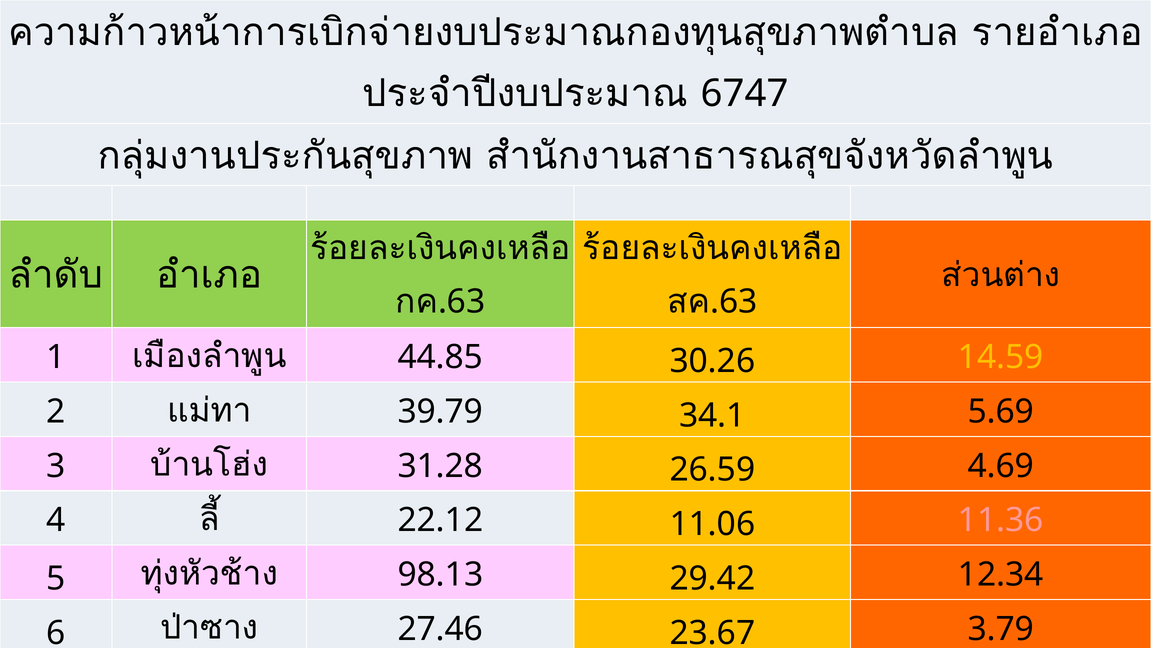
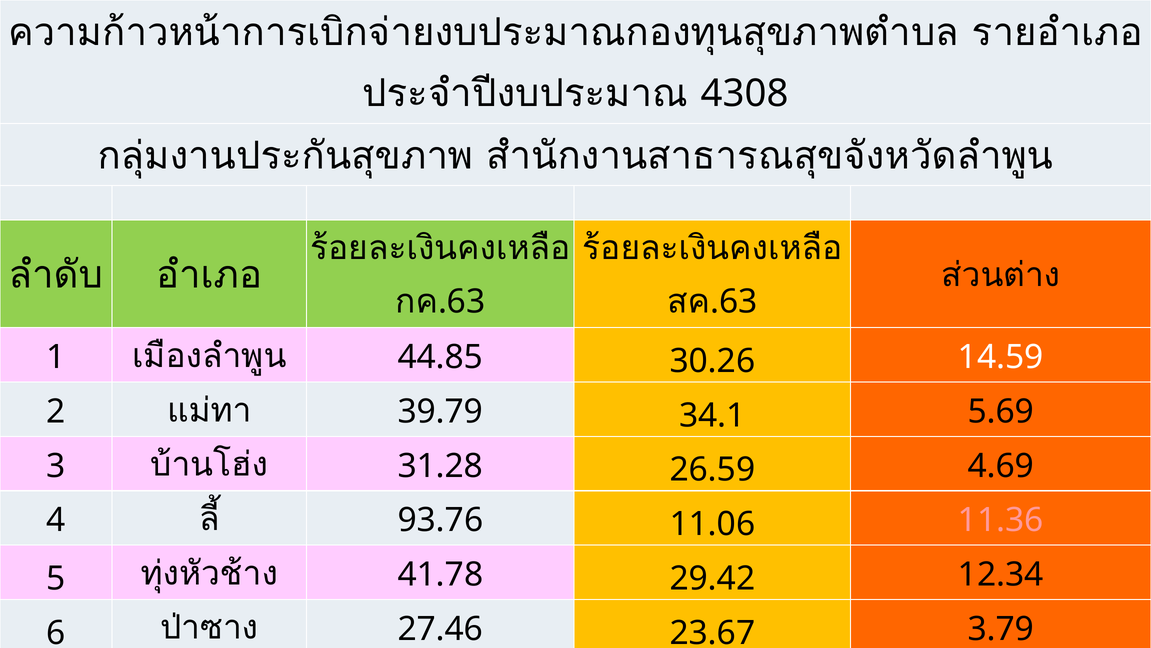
6747: 6747 -> 4308 (745, 94)
14.59 colour: yellow -> white (1001, 357)
22.12: 22.12 -> 93.76 (440, 520)
98.13: 98.13 -> 41.78 (440, 574)
